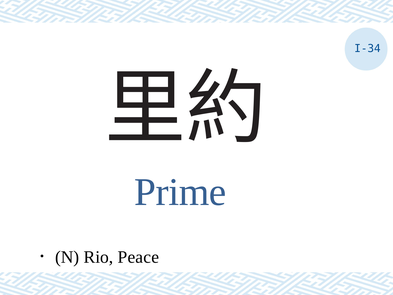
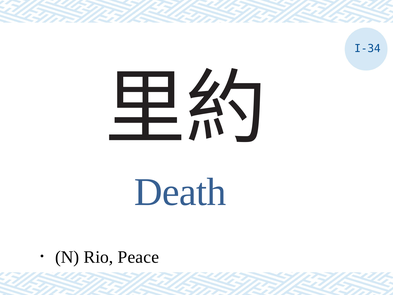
Prime: Prime -> Death (180, 192)
